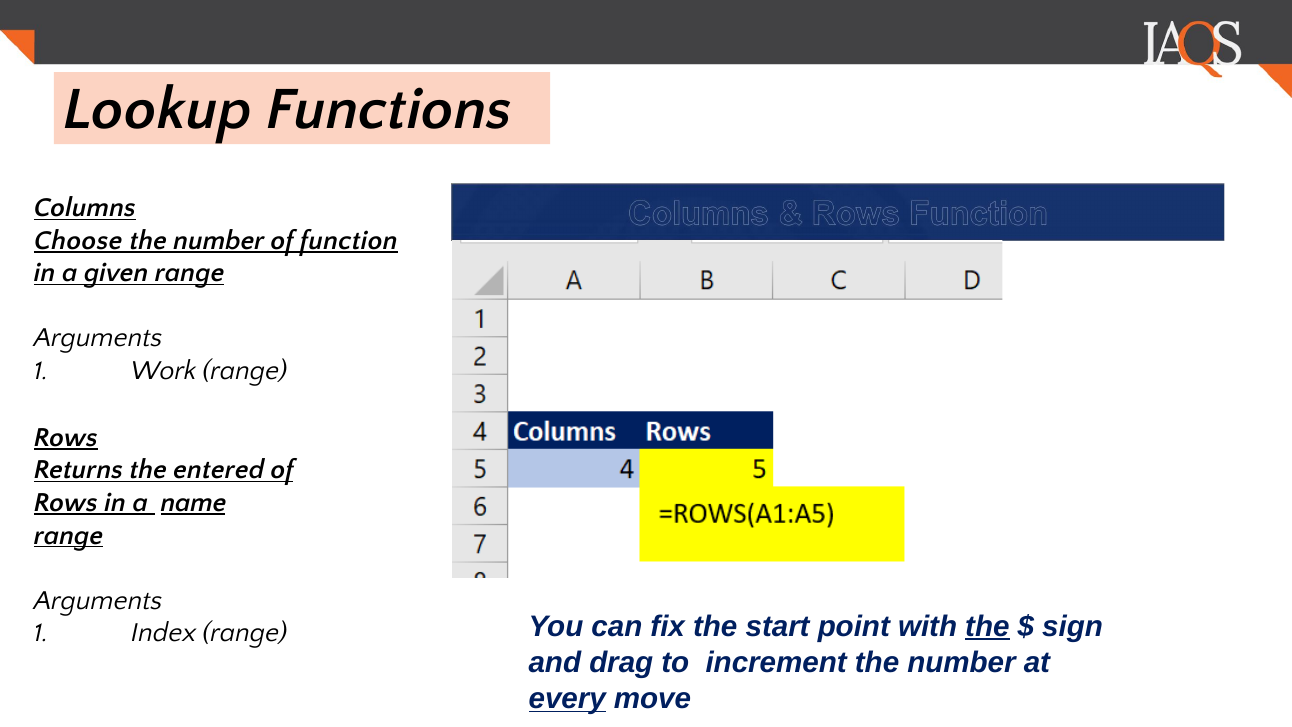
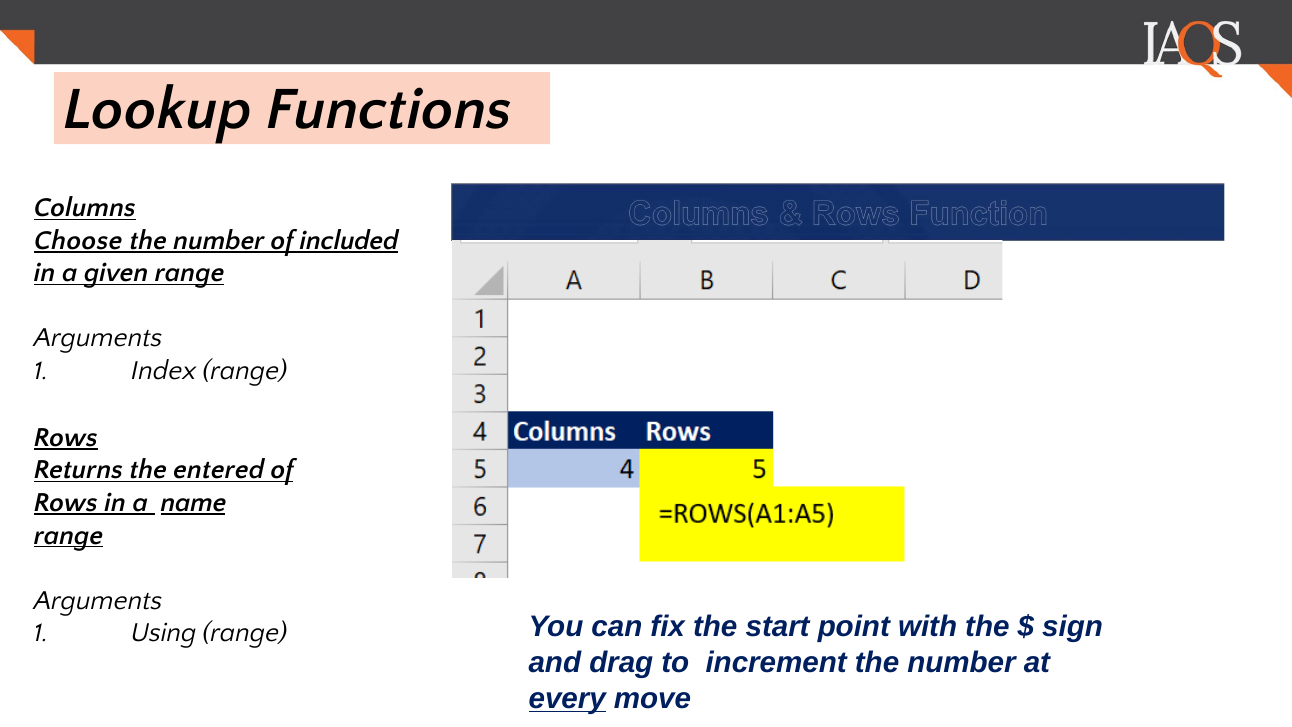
function: function -> included (349, 240)
Work: Work -> Index (164, 371)
Index: Index -> Using (164, 633)
the underline: present -> none (987, 626)
